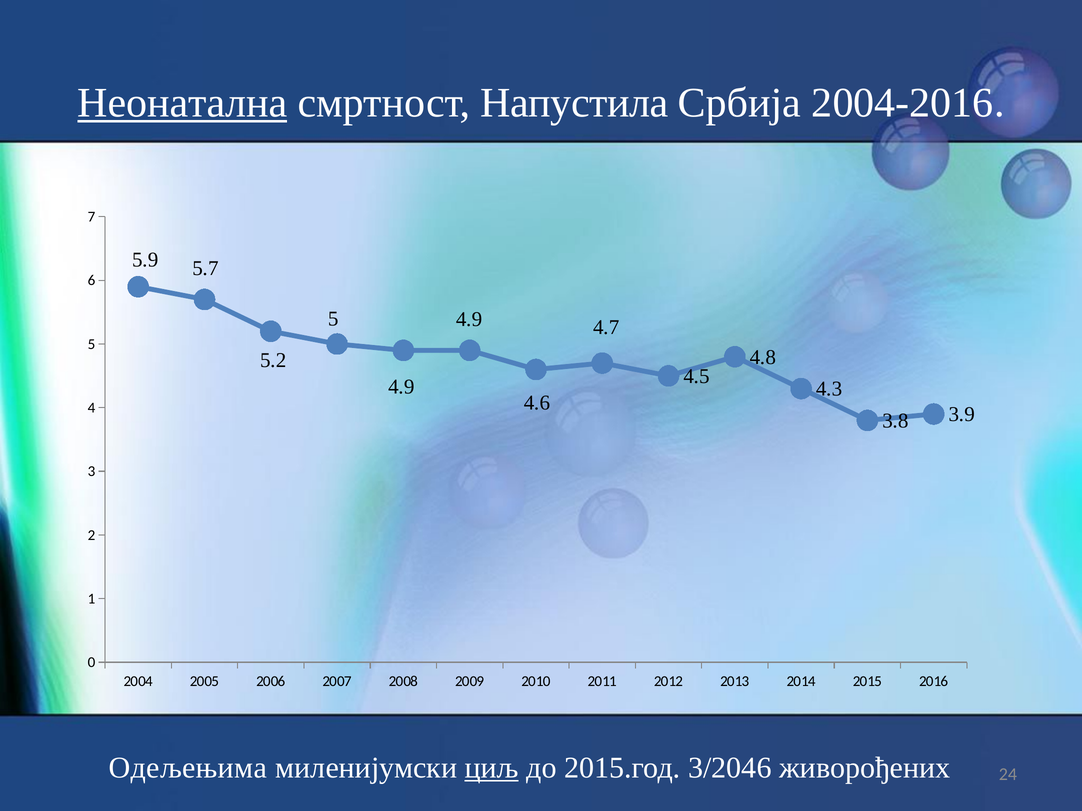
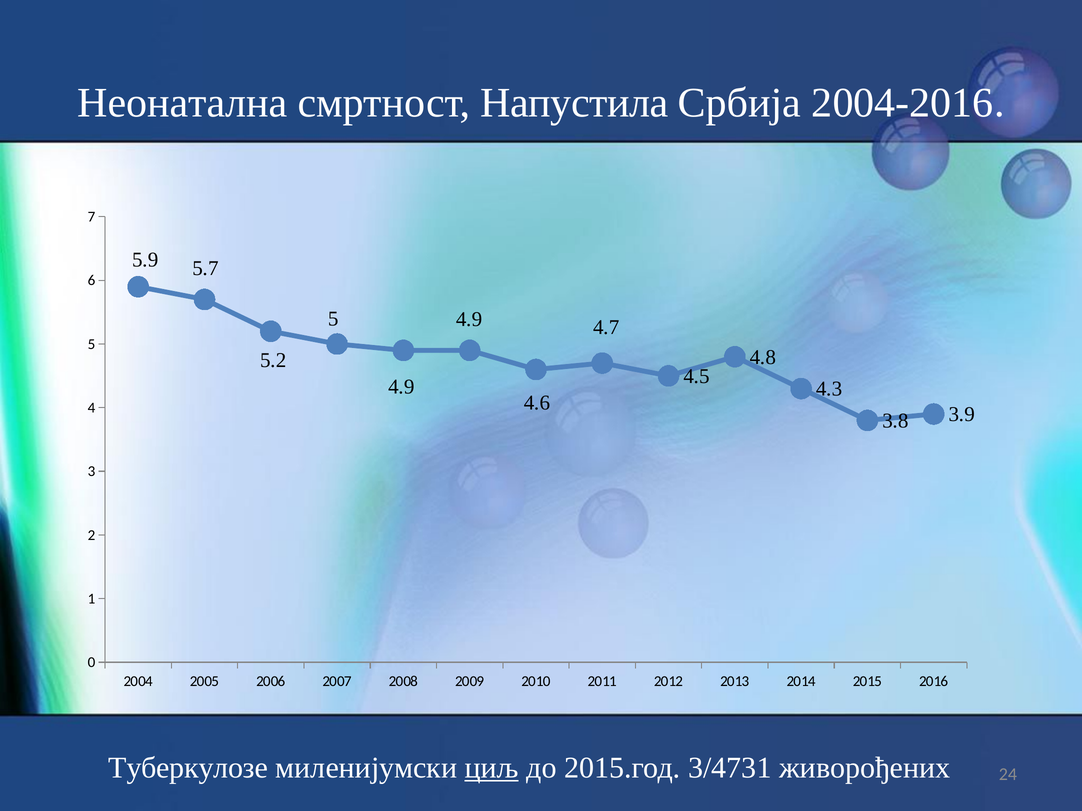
Неонатална underline: present -> none (182, 103)
Одељењима: Одељењима -> Туберкулозе (188, 768)
3/2046: 3/2046 -> 3/4731 (730, 768)
